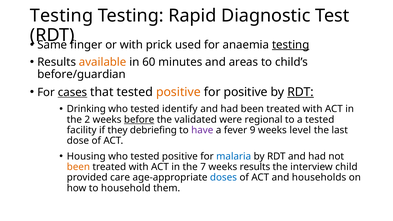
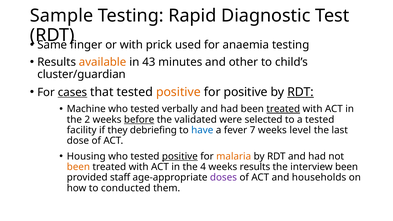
Testing: Testing -> Sample (62, 16)
testing underline: present -> none (291, 45)
60: 60 -> 43 (149, 62)
areas: areas -> other (243, 62)
before/guardian: before/guardian -> cluster/guardian (82, 74)
Drinking: Drinking -> Machine (86, 109)
identify: identify -> verbally (180, 109)
treated underline: none -> present (283, 109)
regional: regional -> selected (264, 120)
have colour: purple -> blue (202, 130)
9: 9 -> 7 (253, 130)
positive underline: none -> present (180, 156)
malaria colour: blue -> orange (234, 156)
7: 7 -> 4 (203, 167)
interview child: child -> been (347, 167)
care: care -> staff (120, 178)
doses colour: blue -> purple (223, 178)
household: household -> conducted (126, 188)
